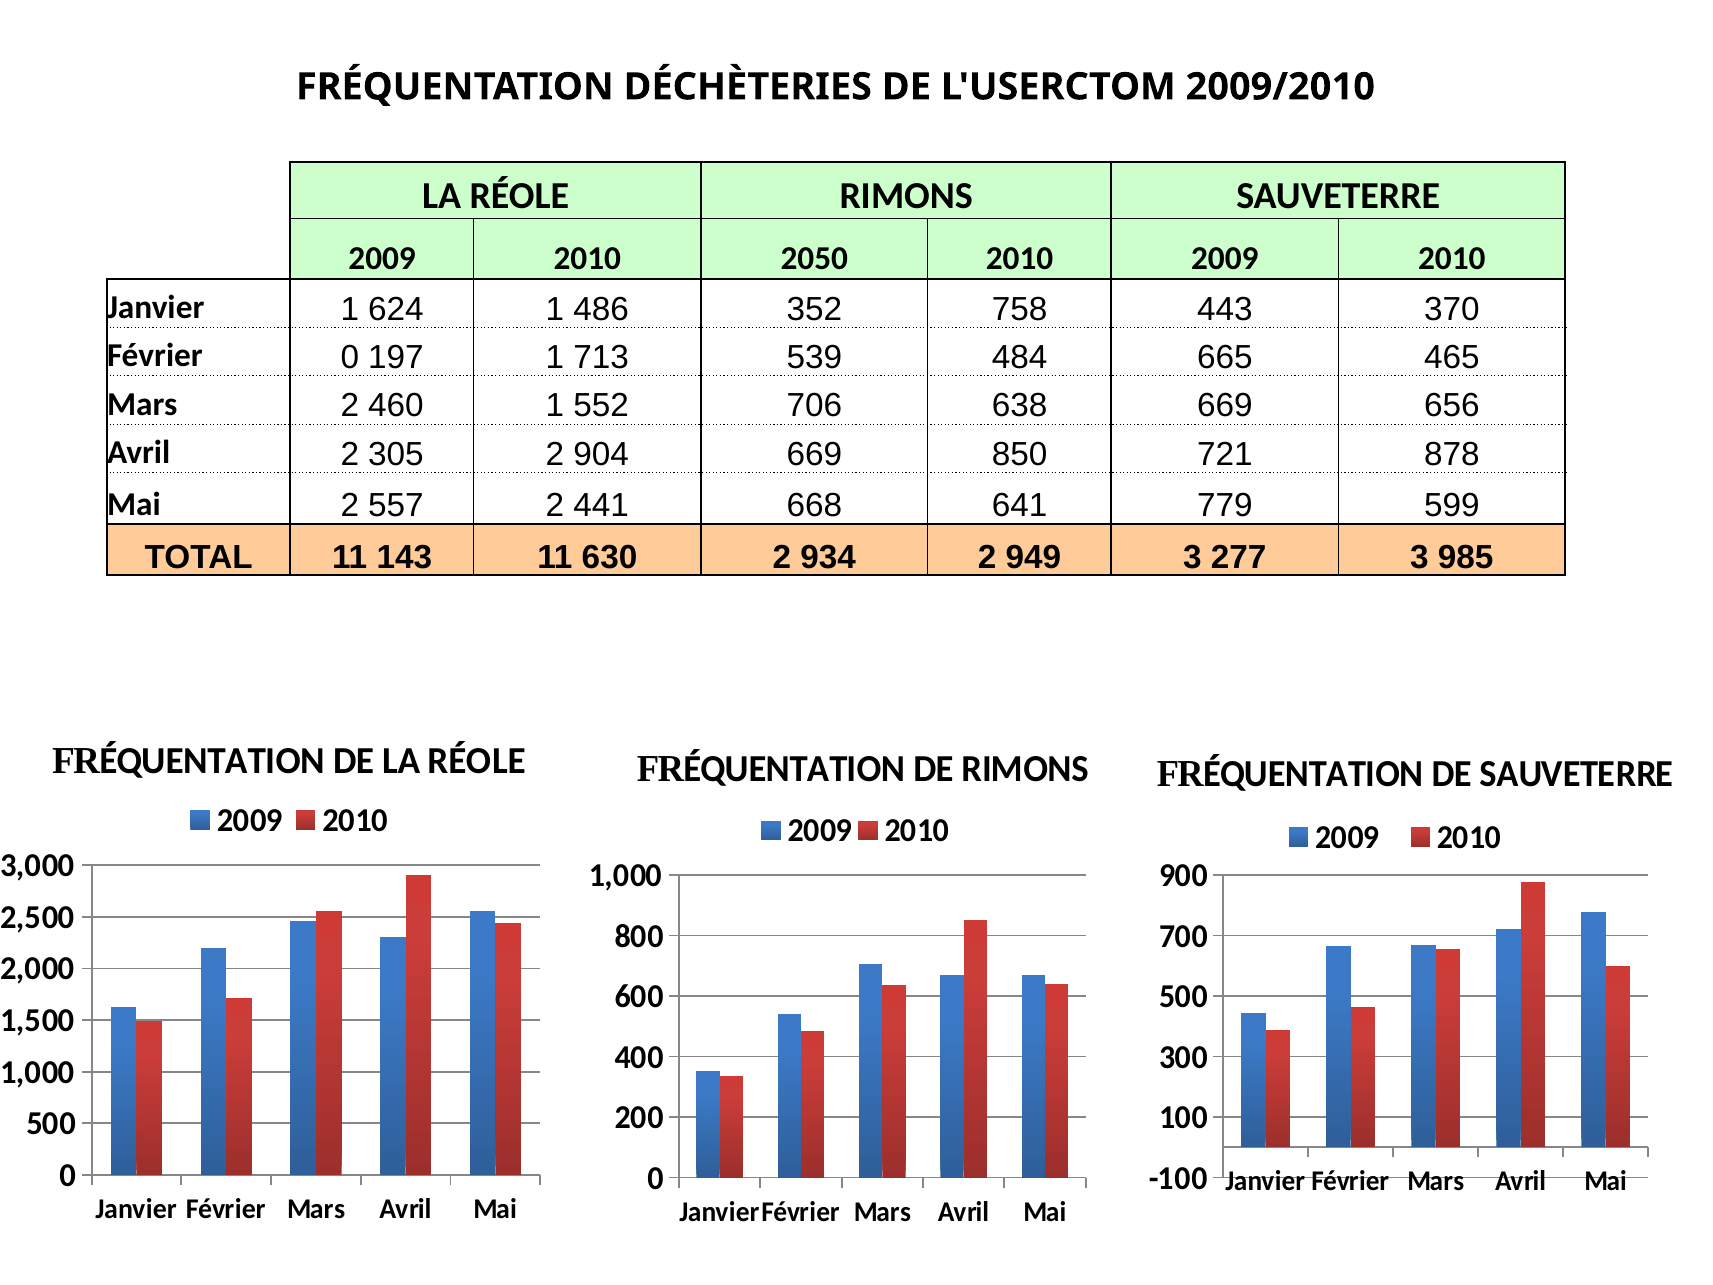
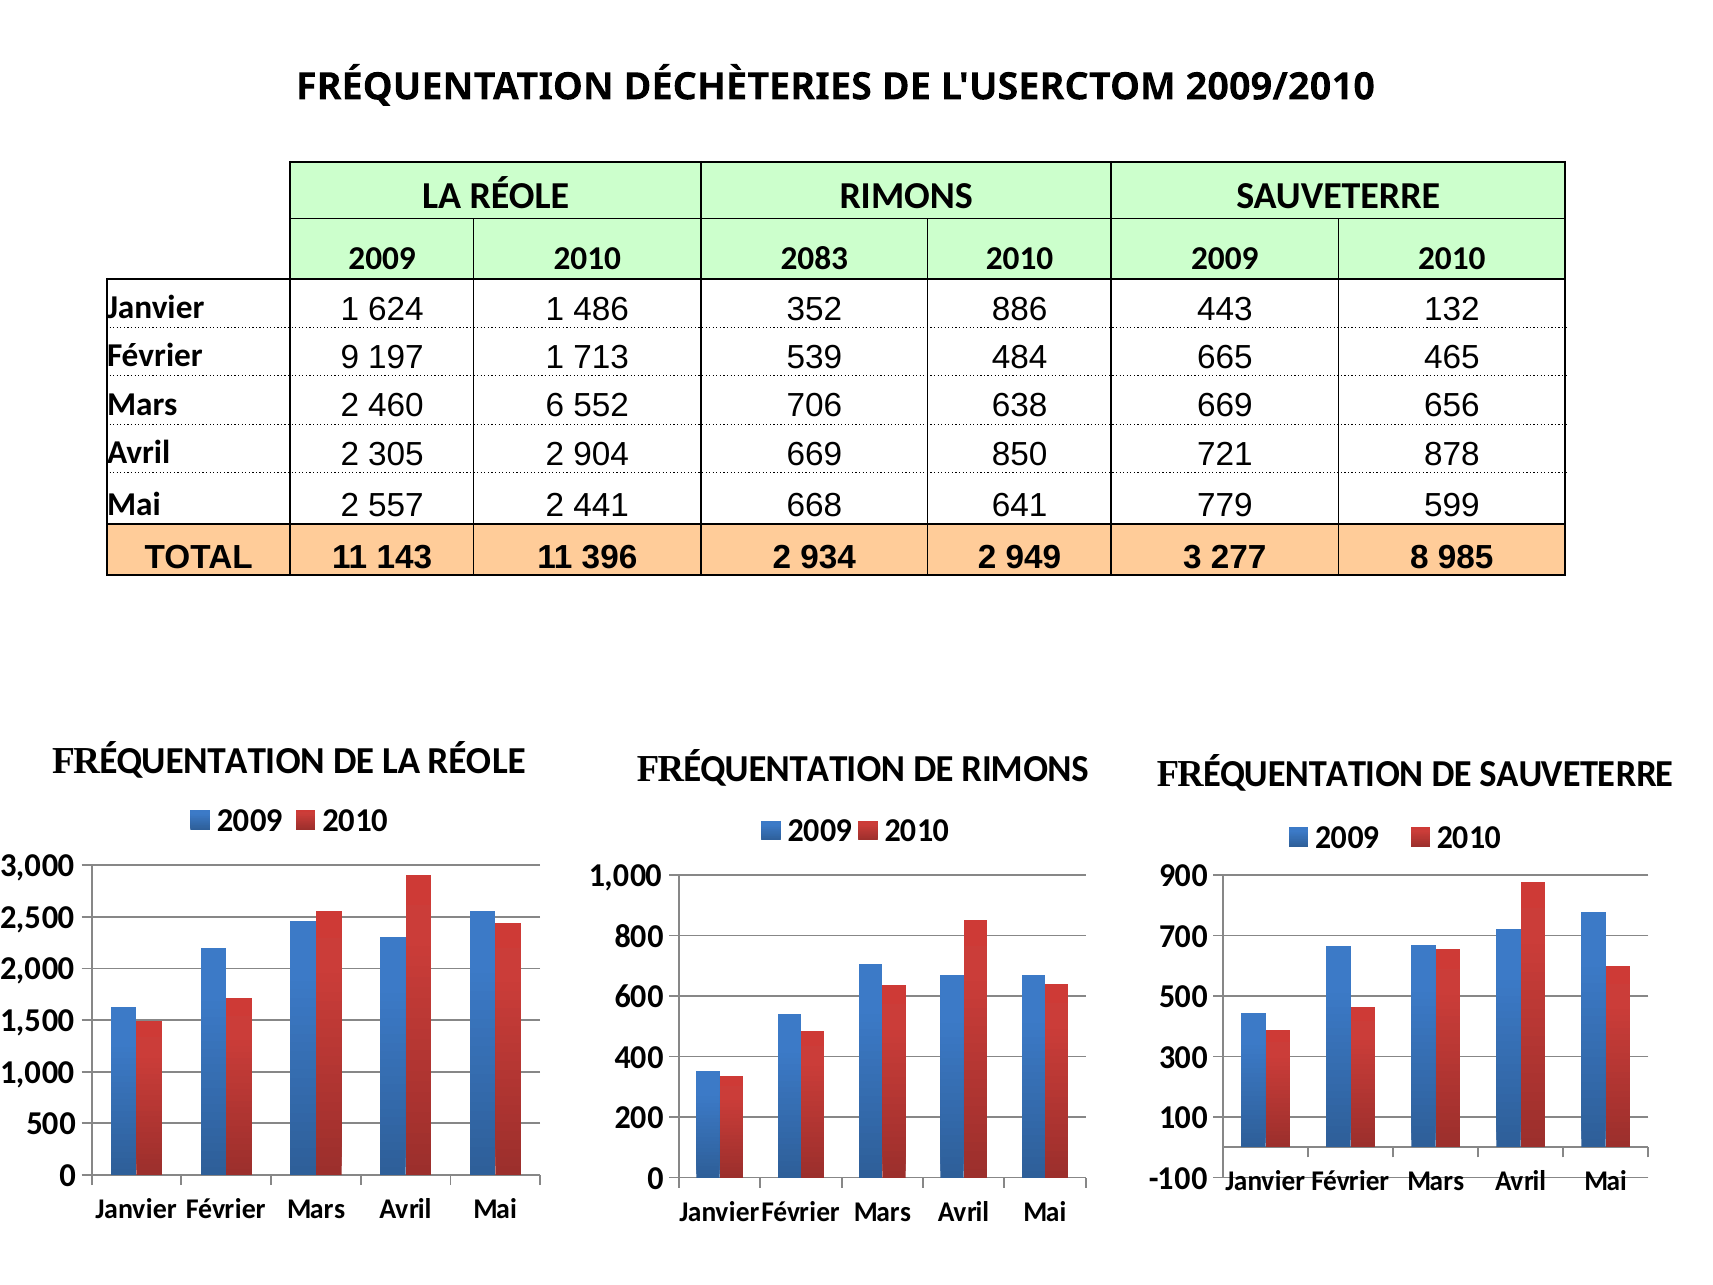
2050: 2050 -> 2083 (814, 259)
758: 758 -> 886 (1020, 309)
370: 370 -> 132 (1452, 309)
Février 0: 0 -> 9 (350, 357)
460 1: 1 -> 6 (555, 406)
630: 630 -> 396 (610, 557)
277 3: 3 -> 8 (1419, 557)
